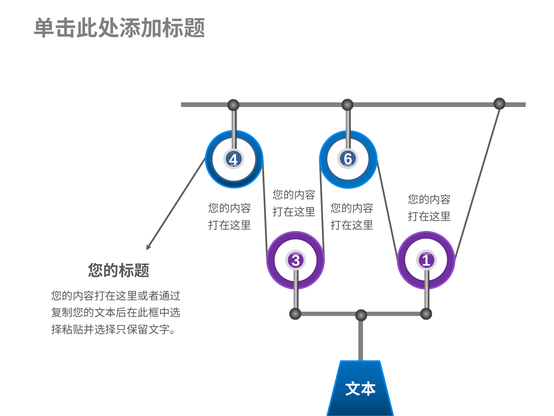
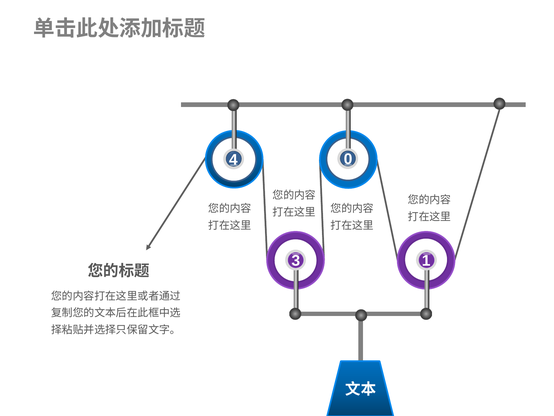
6: 6 -> 0 (348, 159)
